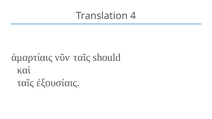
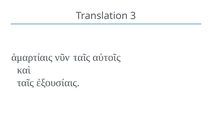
4: 4 -> 3 (133, 16)
should: should -> αὐτοῖς (107, 58)
